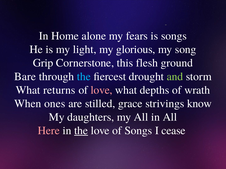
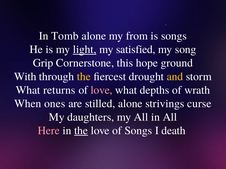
Home: Home -> Tomb (65, 36)
fears: fears -> from (137, 36)
light underline: none -> present (85, 50)
glorious: glorious -> satisfied (136, 50)
flesh: flesh -> hope (147, 63)
Bare: Bare -> With (25, 77)
the colour: light blue -> yellow (84, 77)
and colour: light green -> yellow (175, 77)
stilled grace: grace -> alone (130, 104)
know: know -> curse (199, 104)
cease: cease -> death (173, 131)
